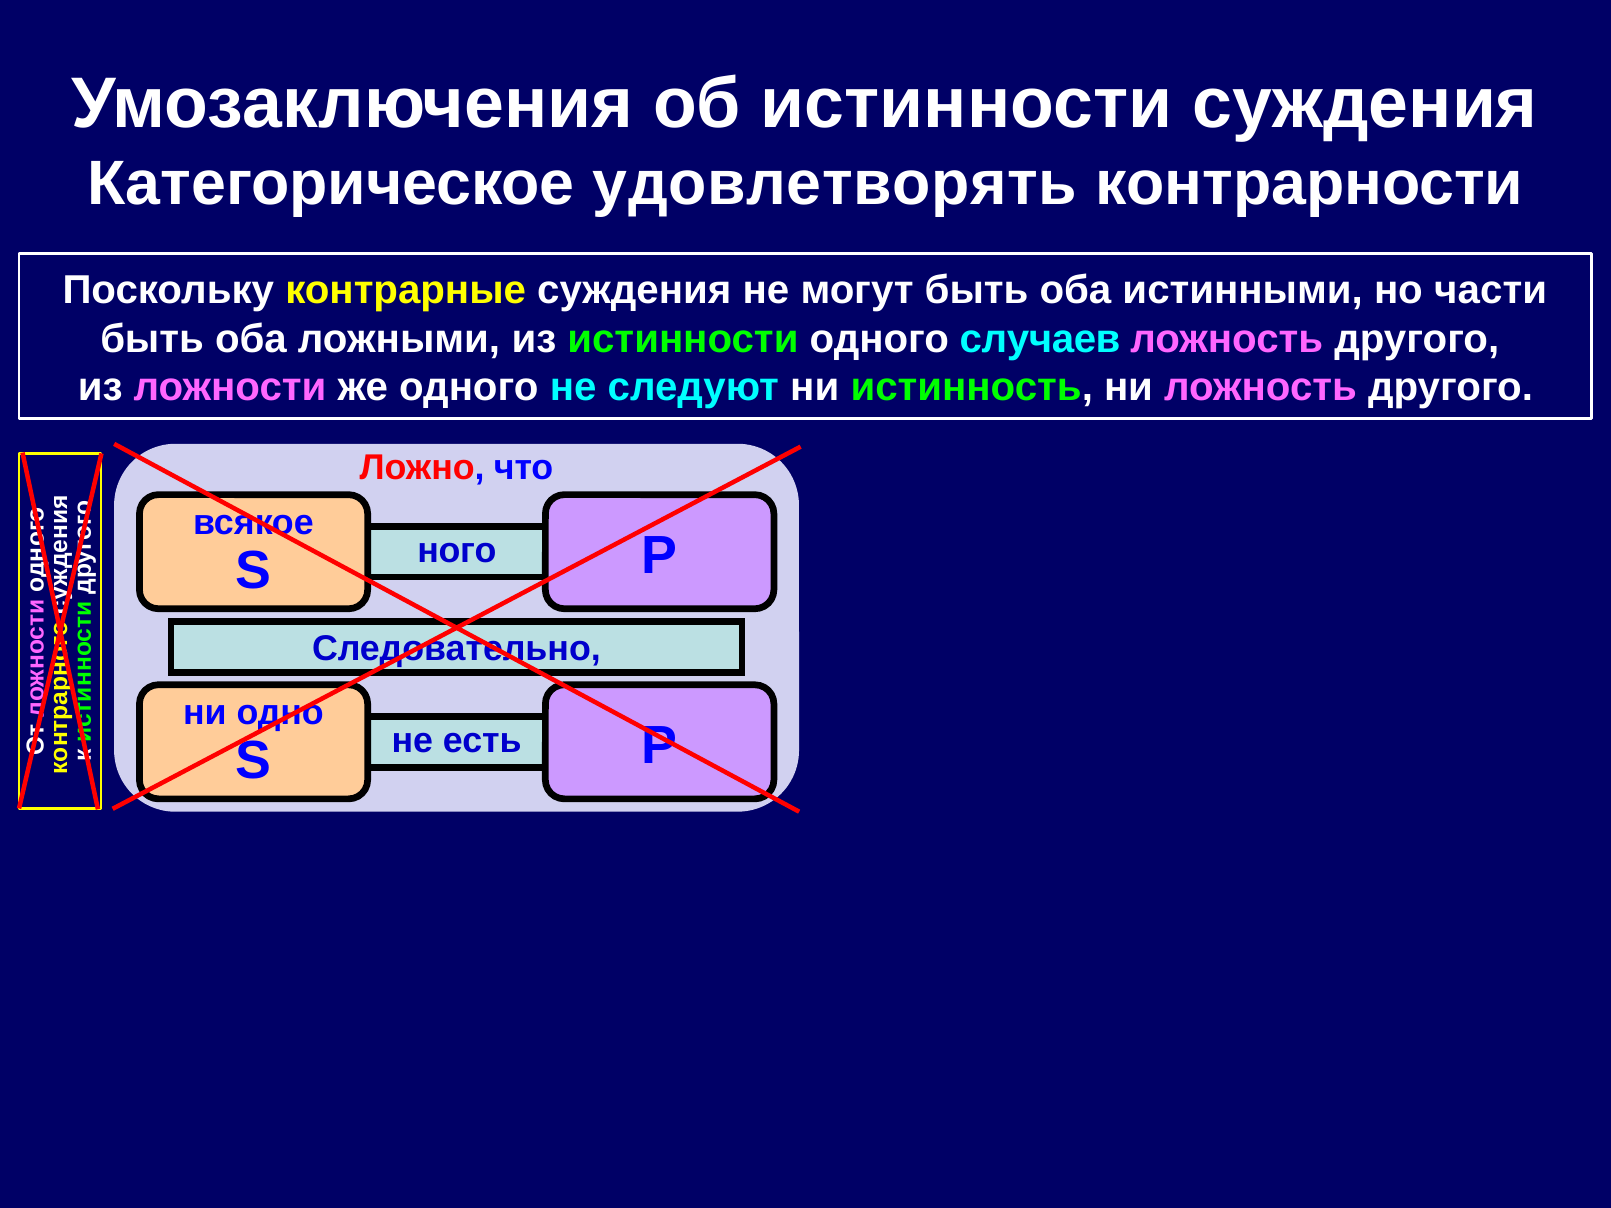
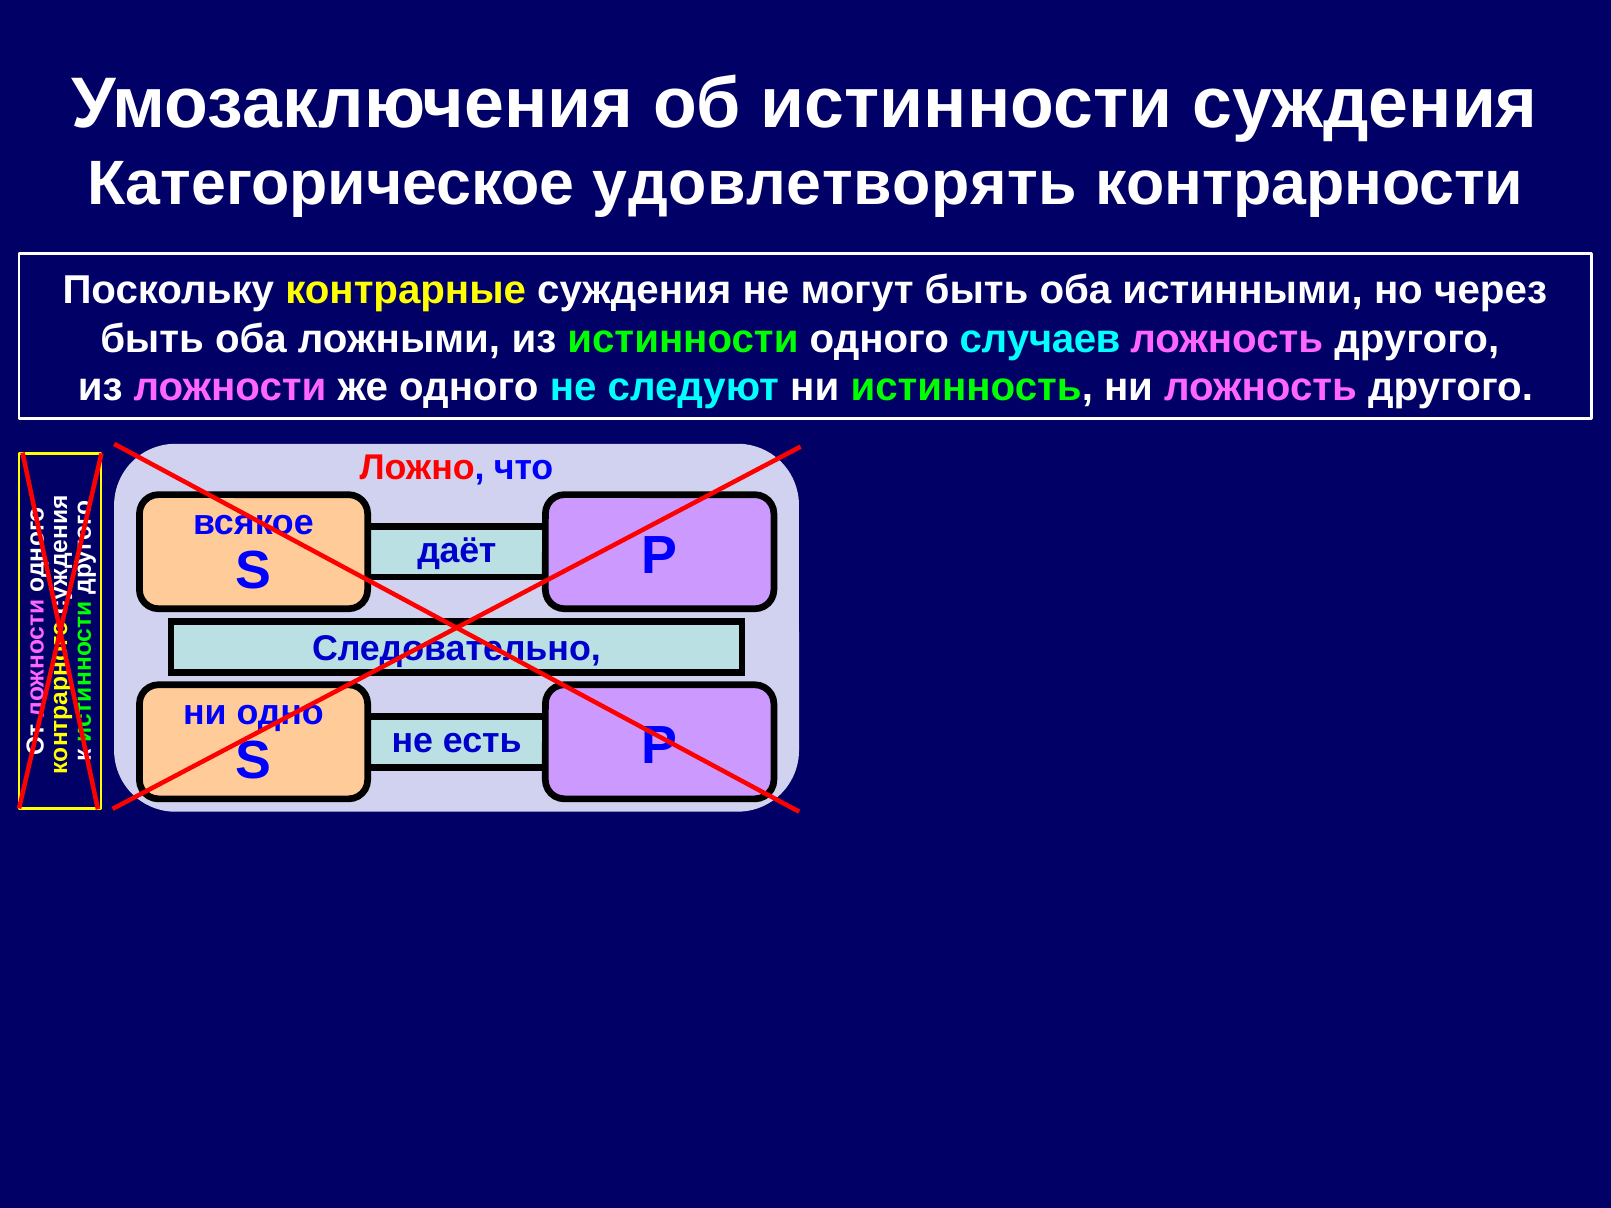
части: части -> через (1491, 291)
ного: ного -> даёт (457, 550)
